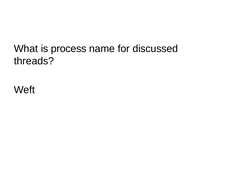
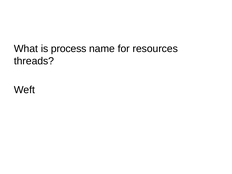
discussed: discussed -> resources (155, 49)
